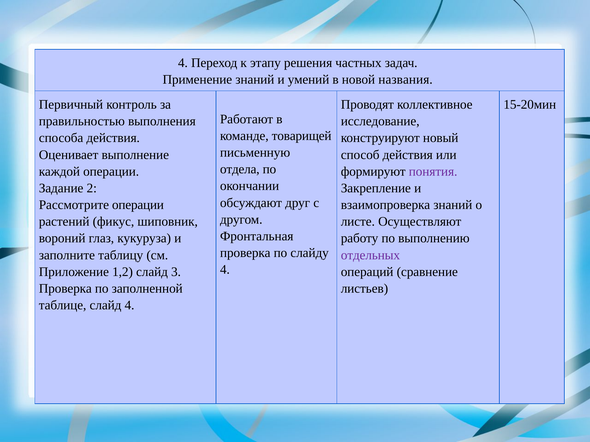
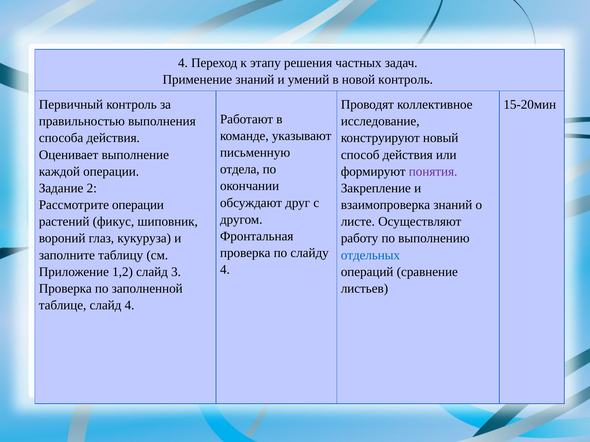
новой названия: названия -> контроль (406, 80)
товарищей: товарищей -> указывают (302, 136)
отдельных colour: purple -> blue (370, 255)
